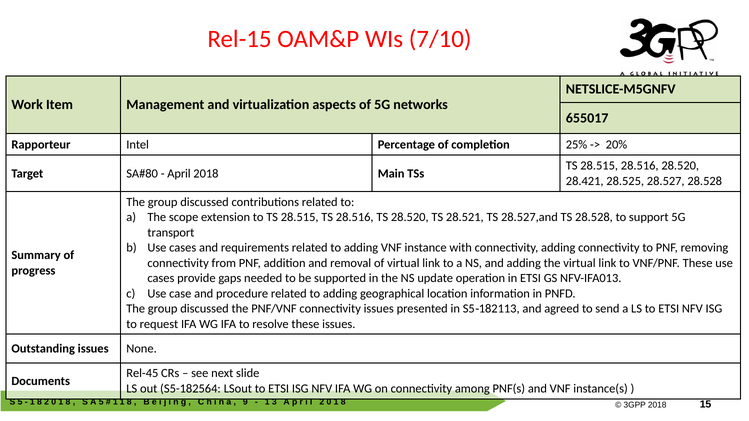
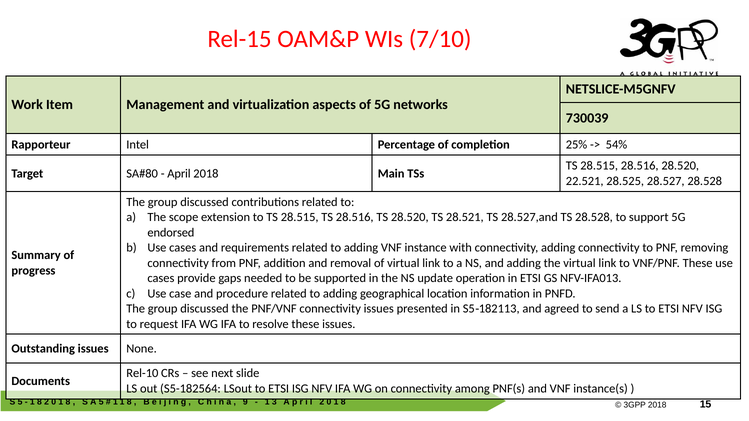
655017: 655017 -> 730039 (587, 118)
20%: 20% -> 54% (616, 145)
28.421: 28.421 -> 22.521 (585, 181)
transport: transport -> endorsed (171, 233)
Rel-45: Rel-45 -> Rel-10 (142, 374)
